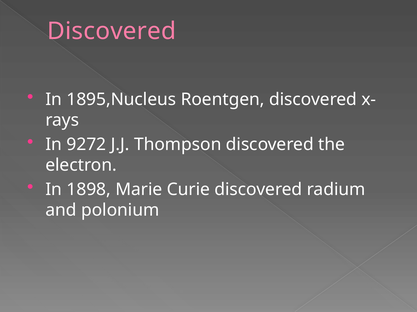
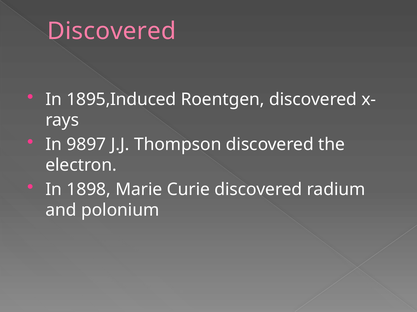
1895,Nucleus: 1895,Nucleus -> 1895,Induced (121, 100)
9272: 9272 -> 9897 (86, 145)
